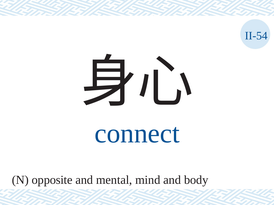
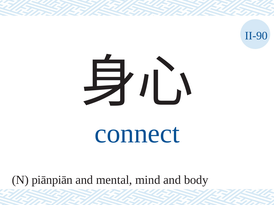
II-54: II-54 -> II-90 (256, 36)
opposite: opposite -> piānpiān (52, 180)
